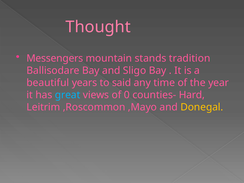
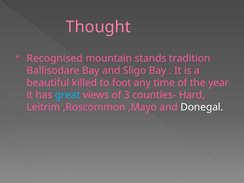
Messengers: Messengers -> Recognised (55, 58)
years: years -> killed (84, 83)
said: said -> foot (122, 83)
0: 0 -> 3 (127, 95)
Donegal colour: yellow -> white (202, 107)
